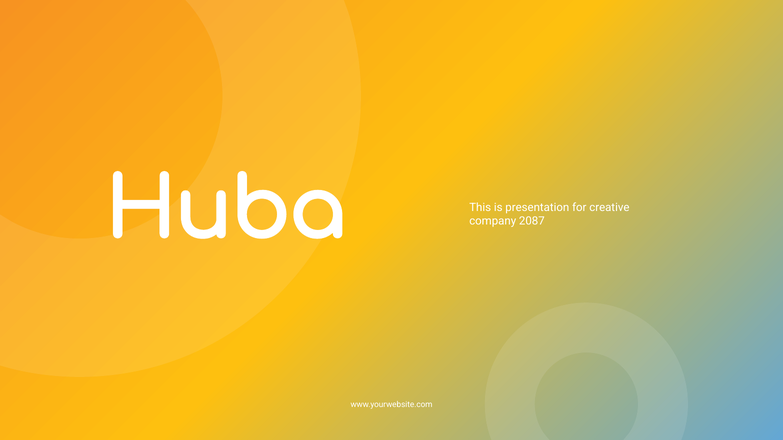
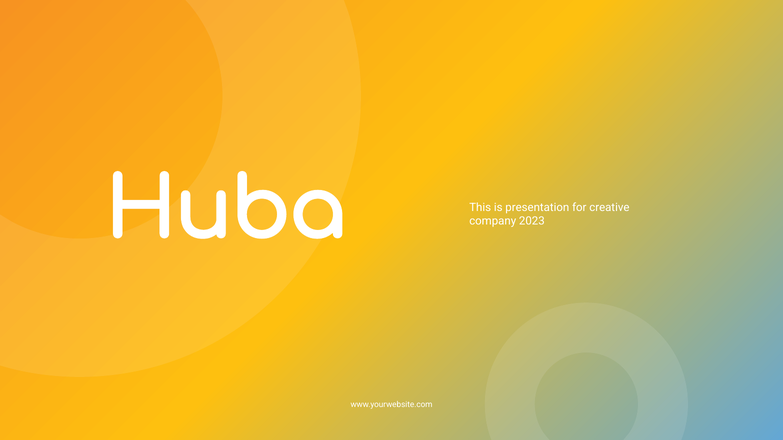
2087: 2087 -> 2023 (532, 221)
